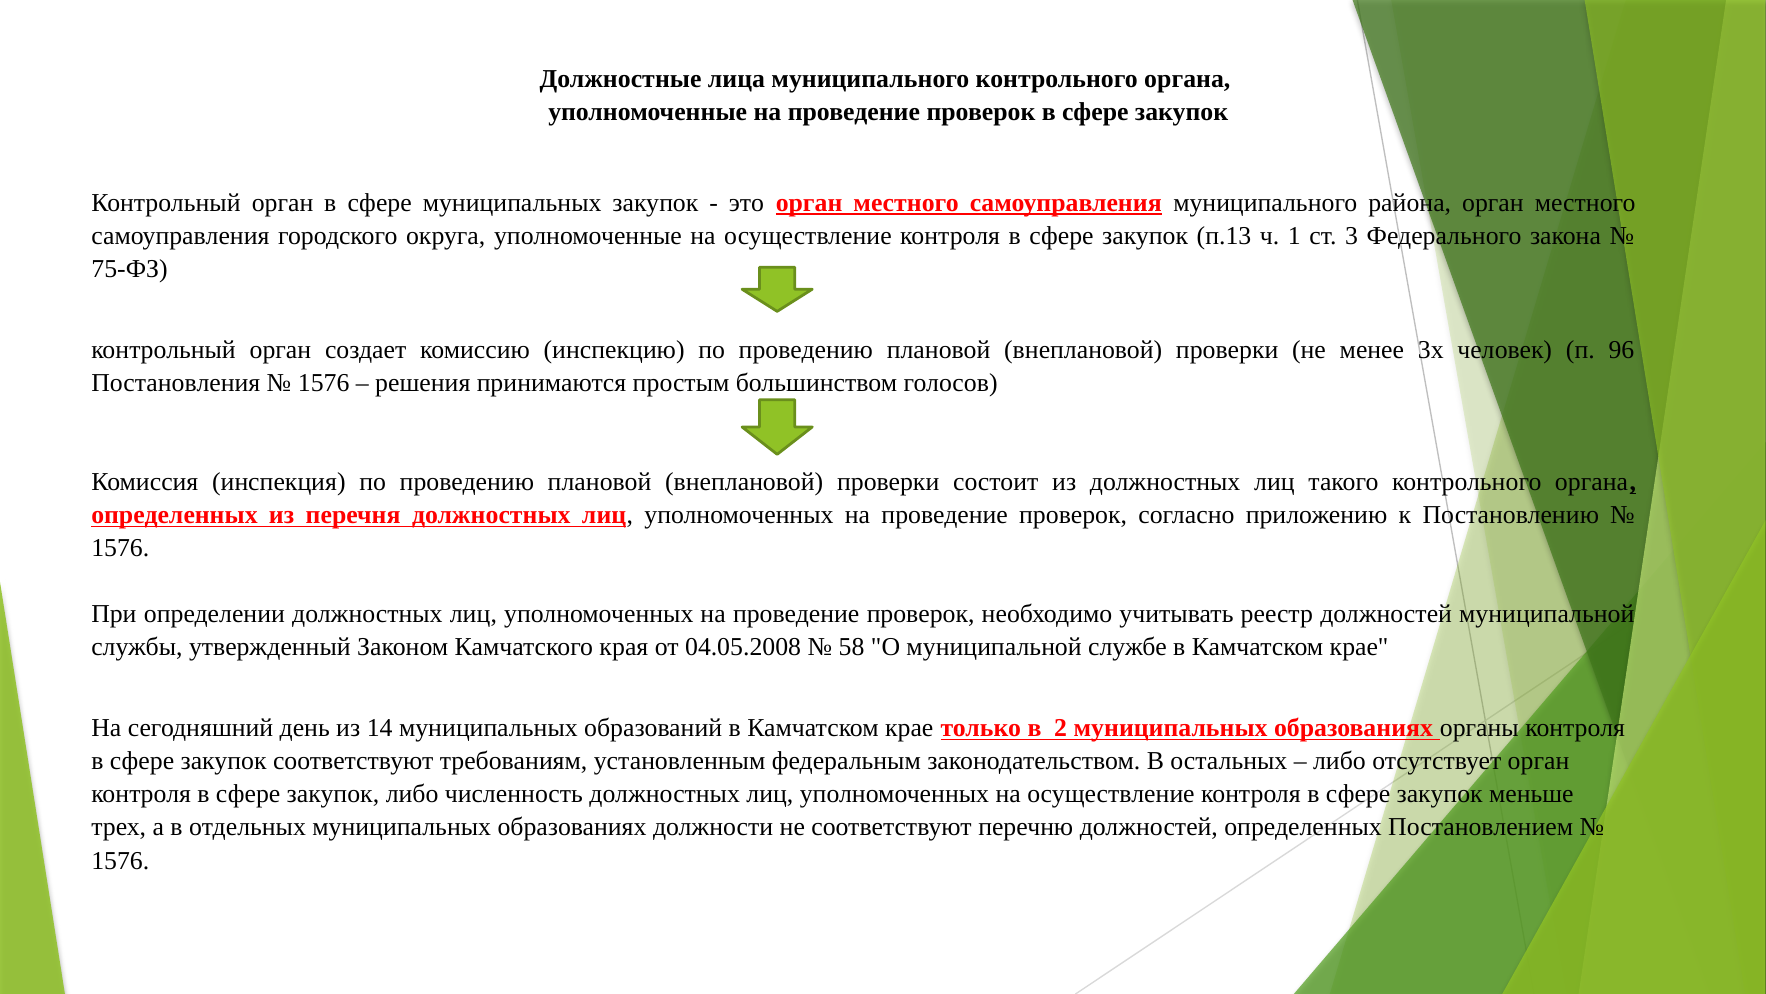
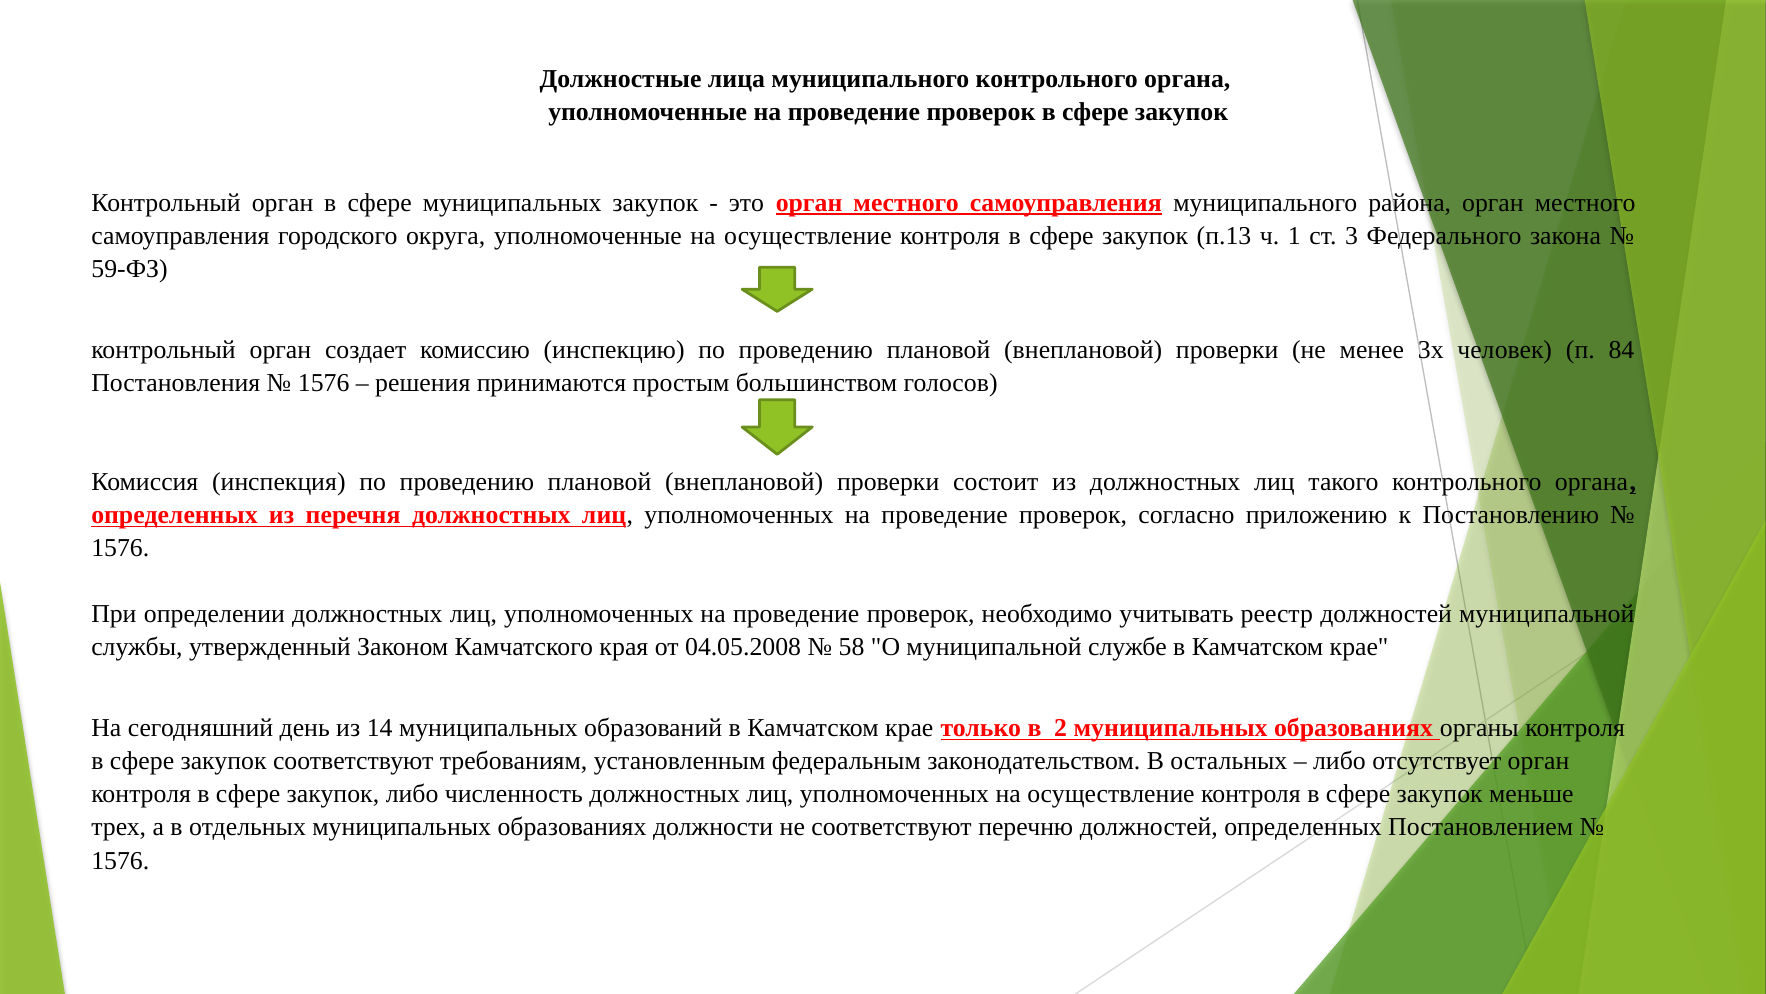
75-ФЗ: 75-ФЗ -> 59-ФЗ (129, 269)
96: 96 -> 84 (1621, 349)
